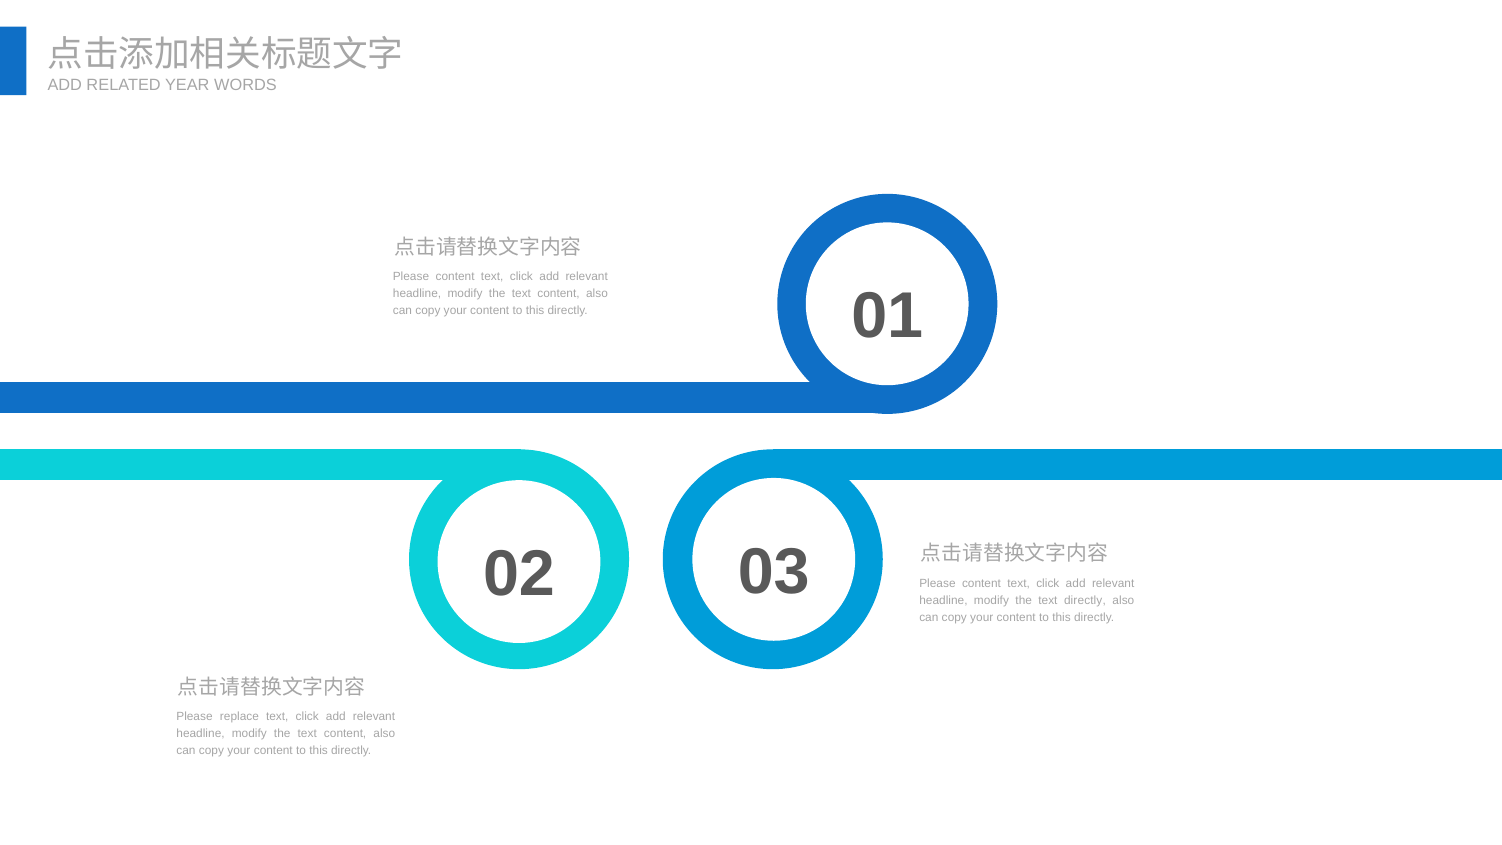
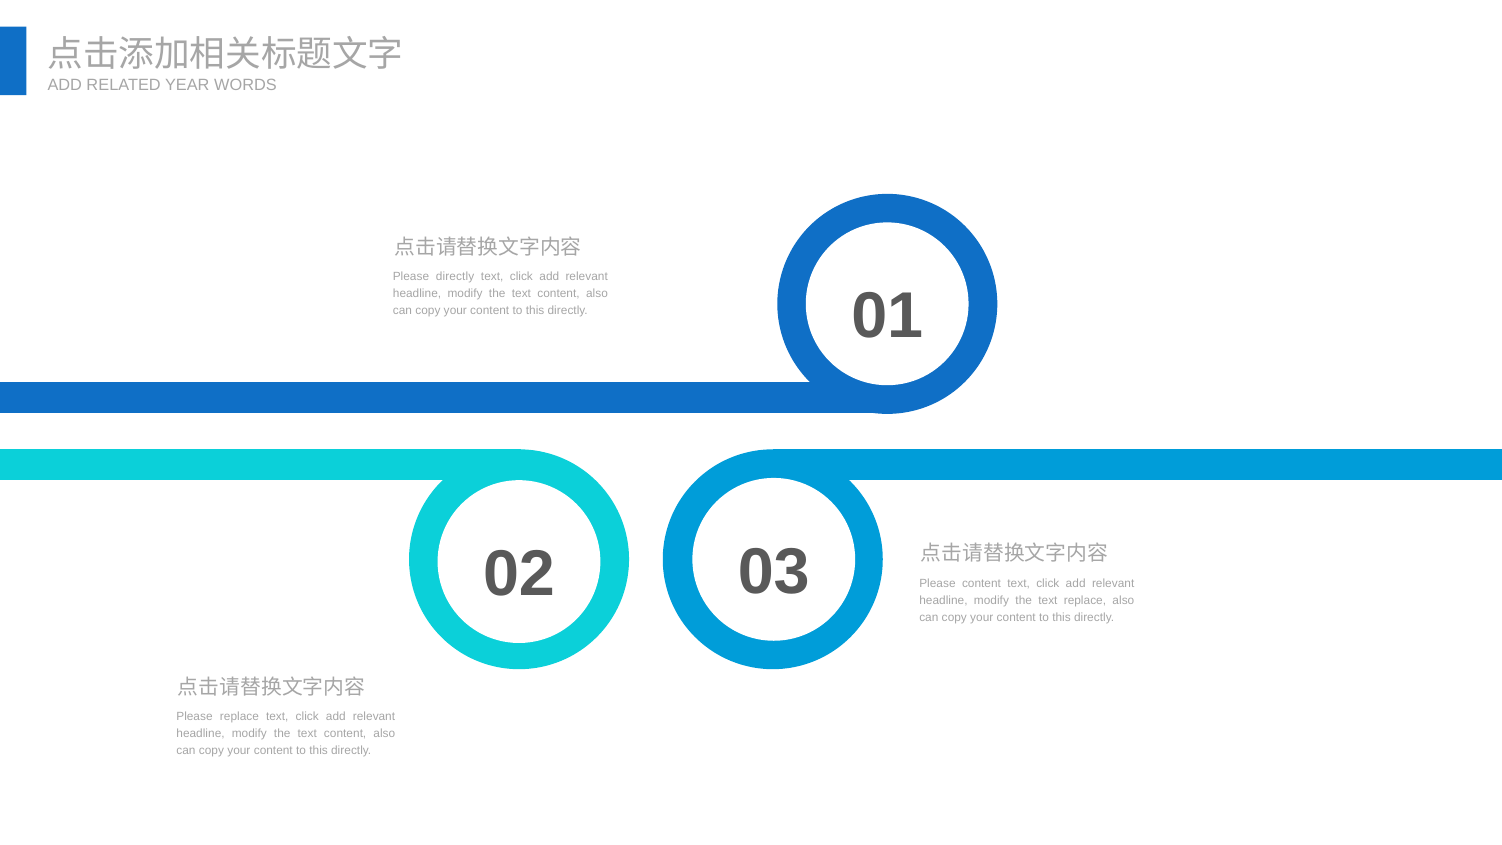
content: content -> directly (455, 277)
text directly: directly -> replace (1085, 600)
